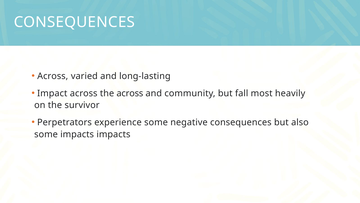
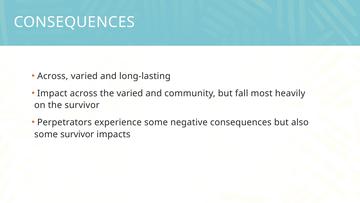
the across: across -> varied (130, 93)
some impacts: impacts -> survivor (77, 134)
